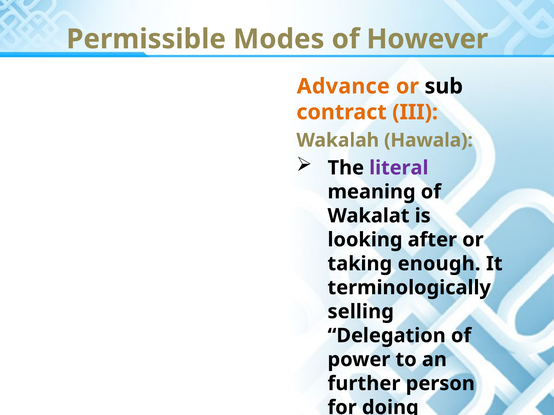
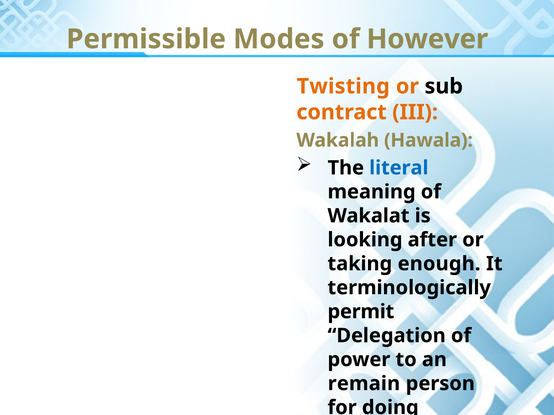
Advance: Advance -> Twisting (343, 86)
literal colour: purple -> blue (399, 168)
selling: selling -> permit (361, 312)
further: further -> remain (364, 384)
